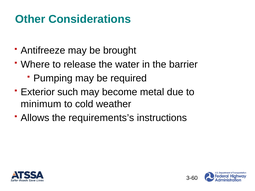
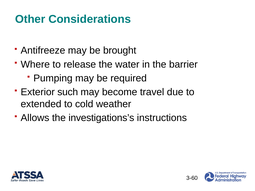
metal: metal -> travel (152, 92)
minimum: minimum -> extended (41, 104)
requirements’s: requirements’s -> investigations’s (101, 118)
